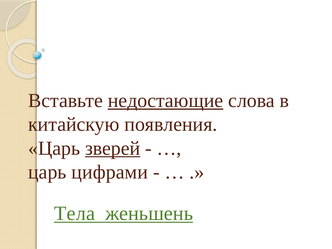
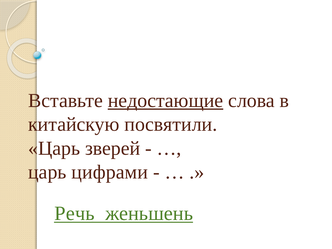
появления: появления -> посвятили (171, 124)
зверей underline: present -> none (113, 148)
Тела: Тела -> Речь (75, 213)
